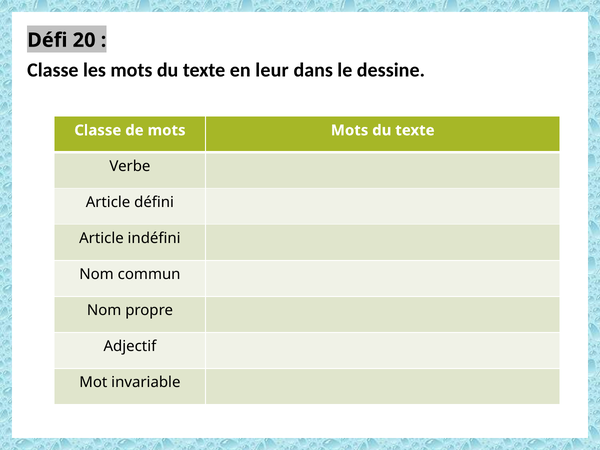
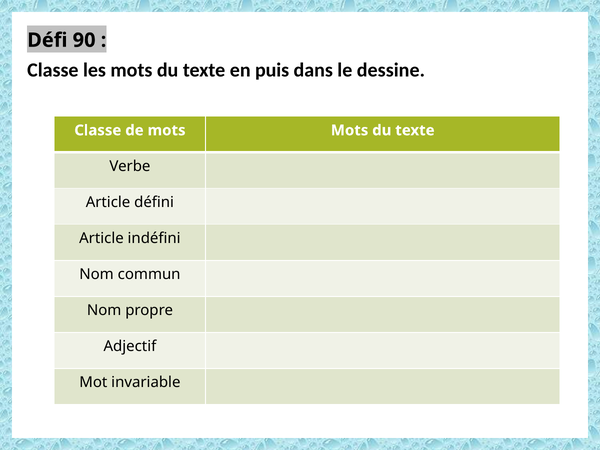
20: 20 -> 90 (84, 40)
leur: leur -> puis (272, 70)
